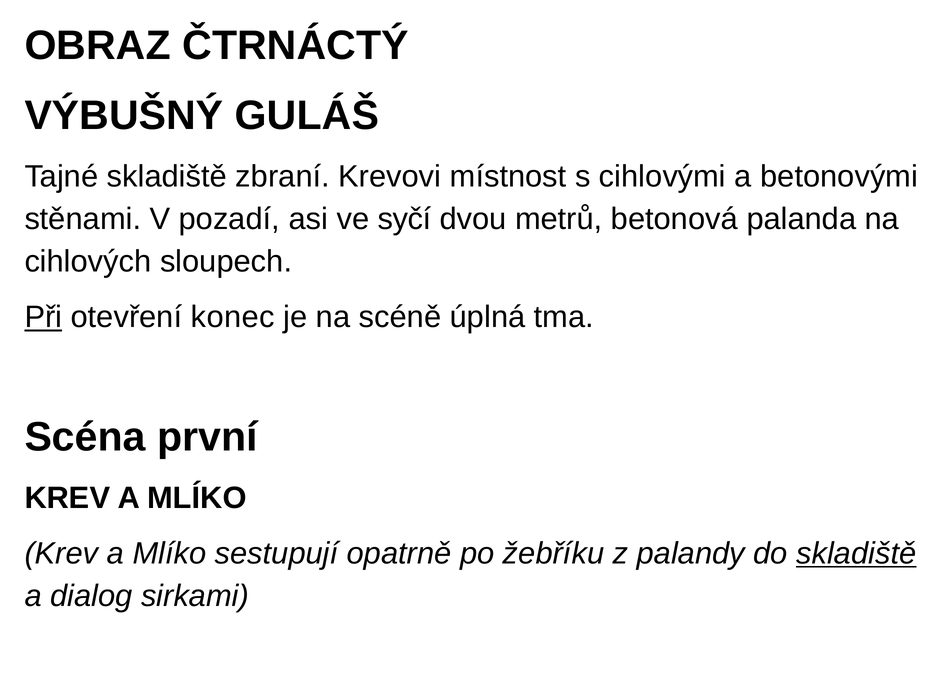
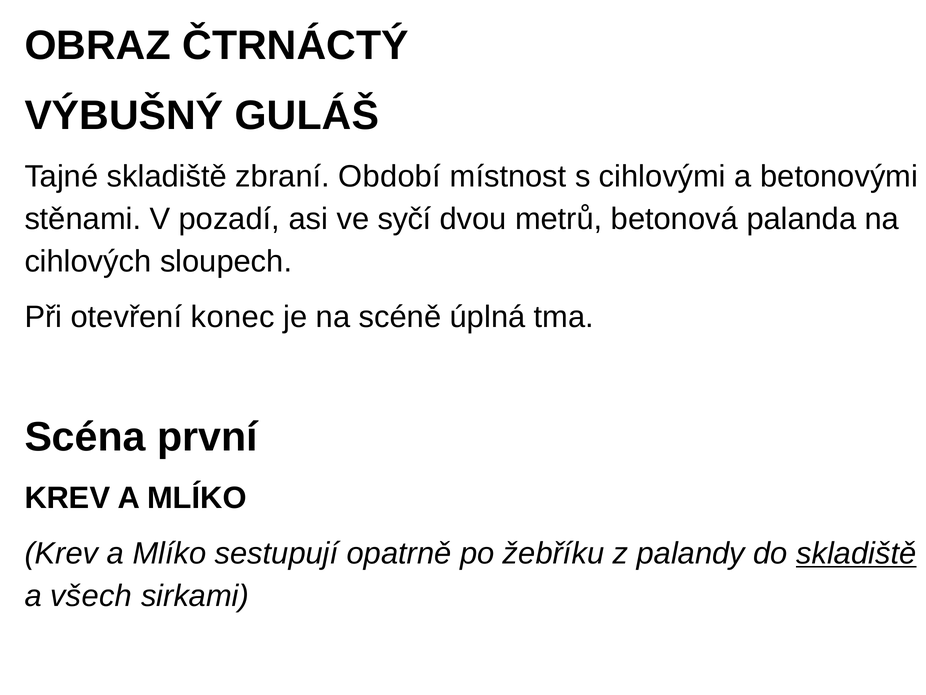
zbraní Krevovi: Krevovi -> Období (390, 176)
Při underline: present -> none (43, 317)
dialog: dialog -> všech (91, 596)
